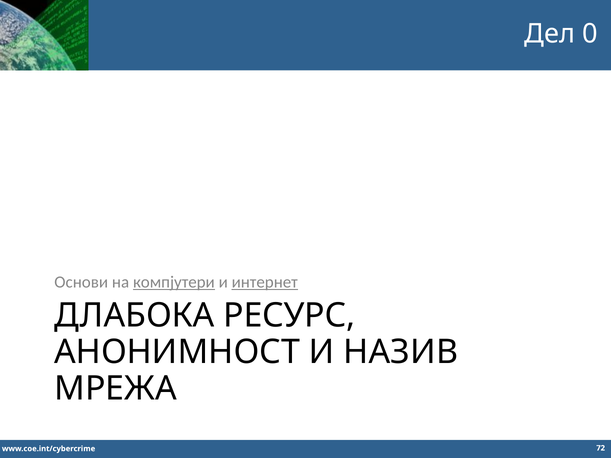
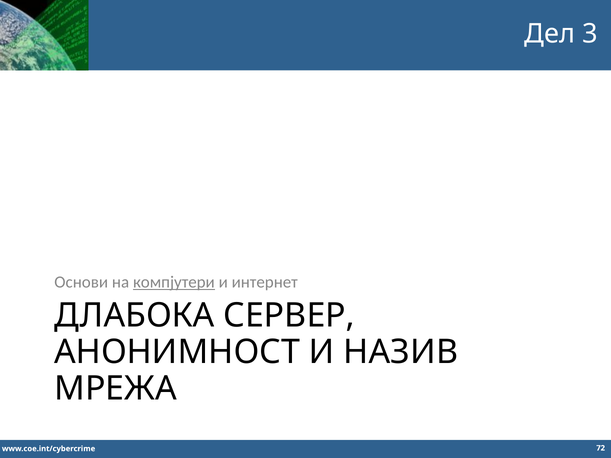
0: 0 -> 3 (590, 34)
интернет underline: present -> none (265, 282)
РЕСУРС: РЕСУРС -> СЕРВЕР (289, 316)
